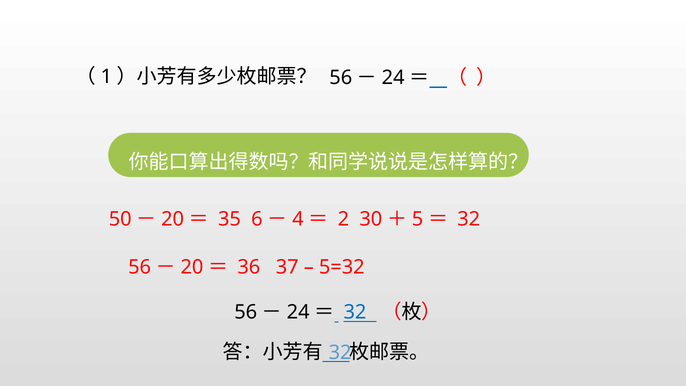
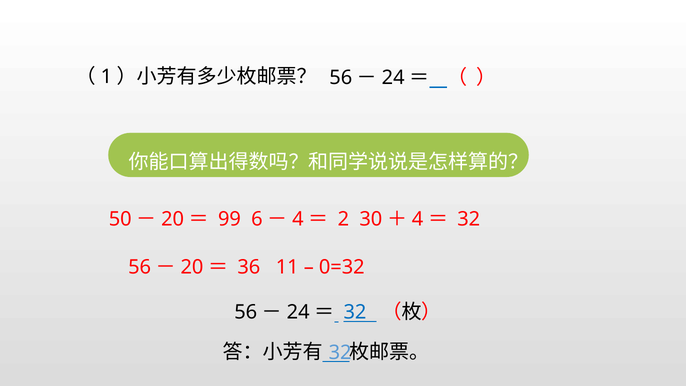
35: 35 -> 99 (229, 219)
5: 5 -> 4 (418, 219)
37: 37 -> 11 (287, 267)
5=32: 5=32 -> 0=32 (342, 267)
